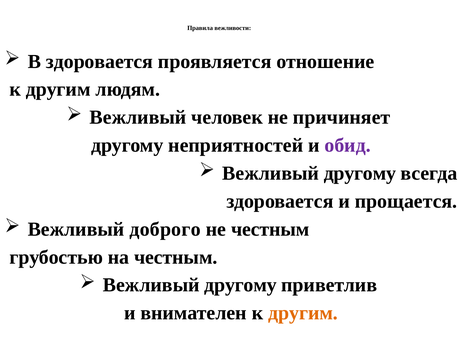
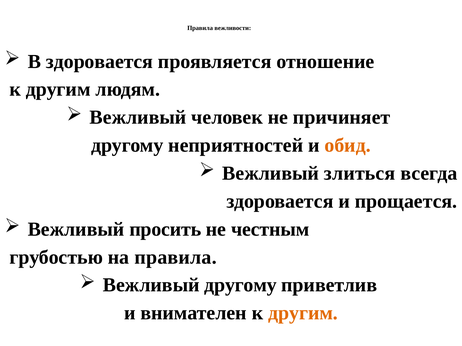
обид colour: purple -> orange (348, 146)
другому: другому -> злиться (360, 174)
доброго: доброго -> просить (165, 230)
на честным: честным -> правила (176, 258)
